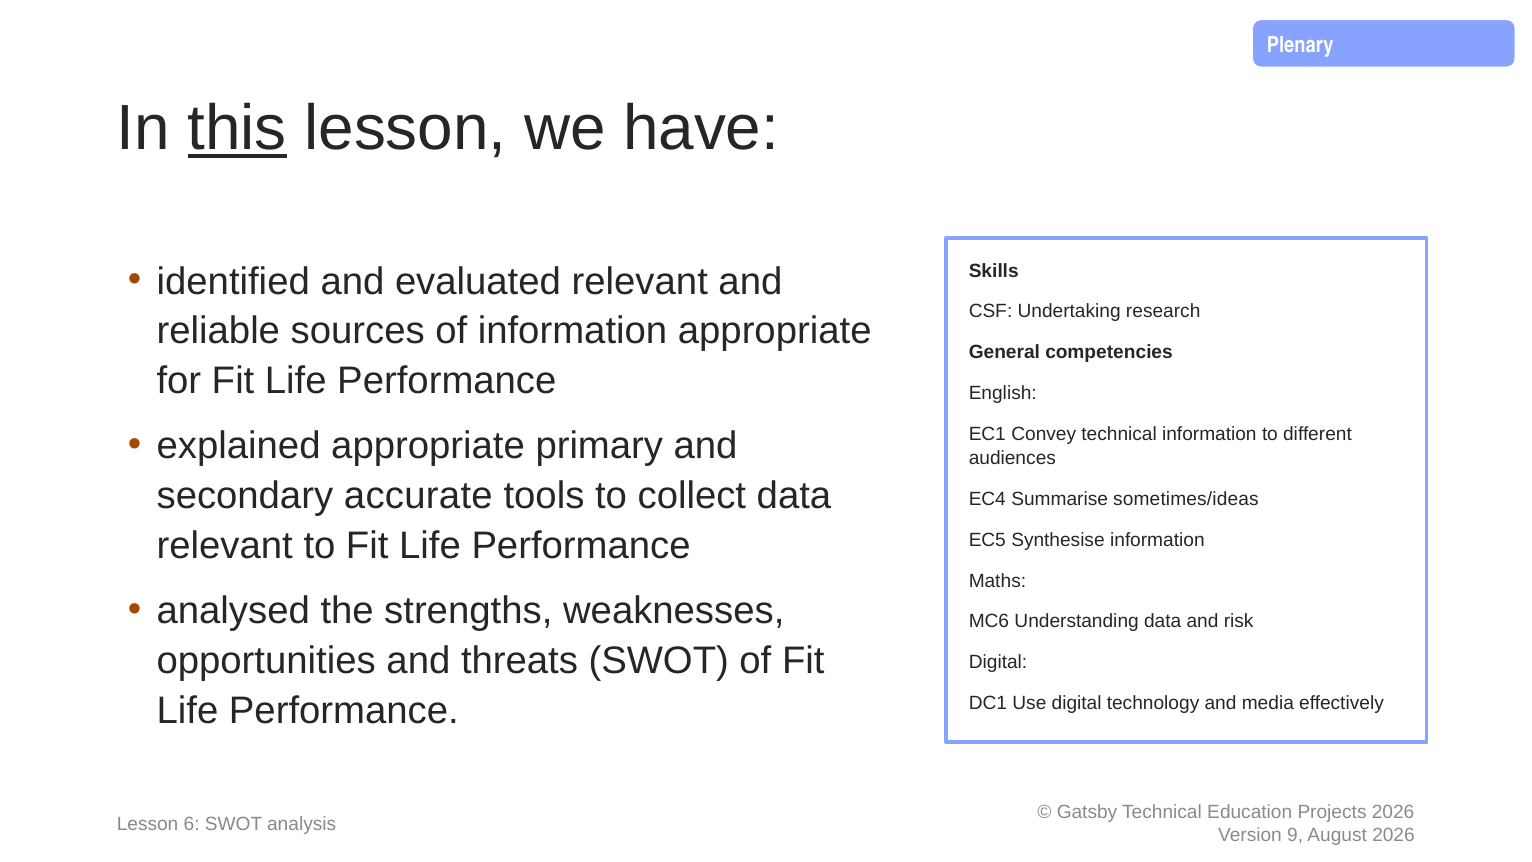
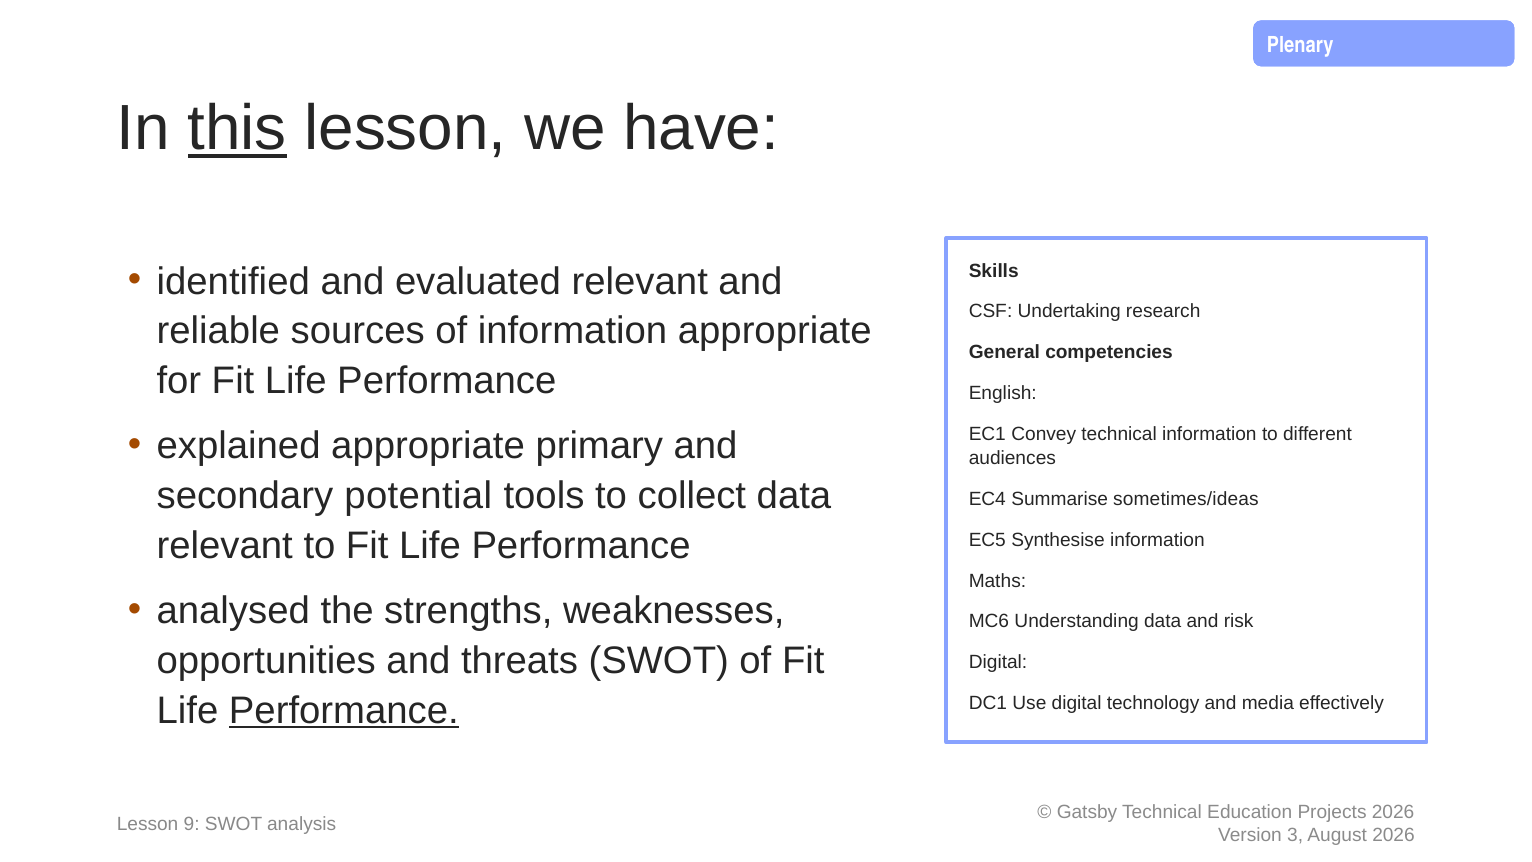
accurate: accurate -> potential (418, 496)
Performance underline: none -> present (344, 710)
6: 6 -> 9 (192, 824)
9: 9 -> 3 (1295, 834)
